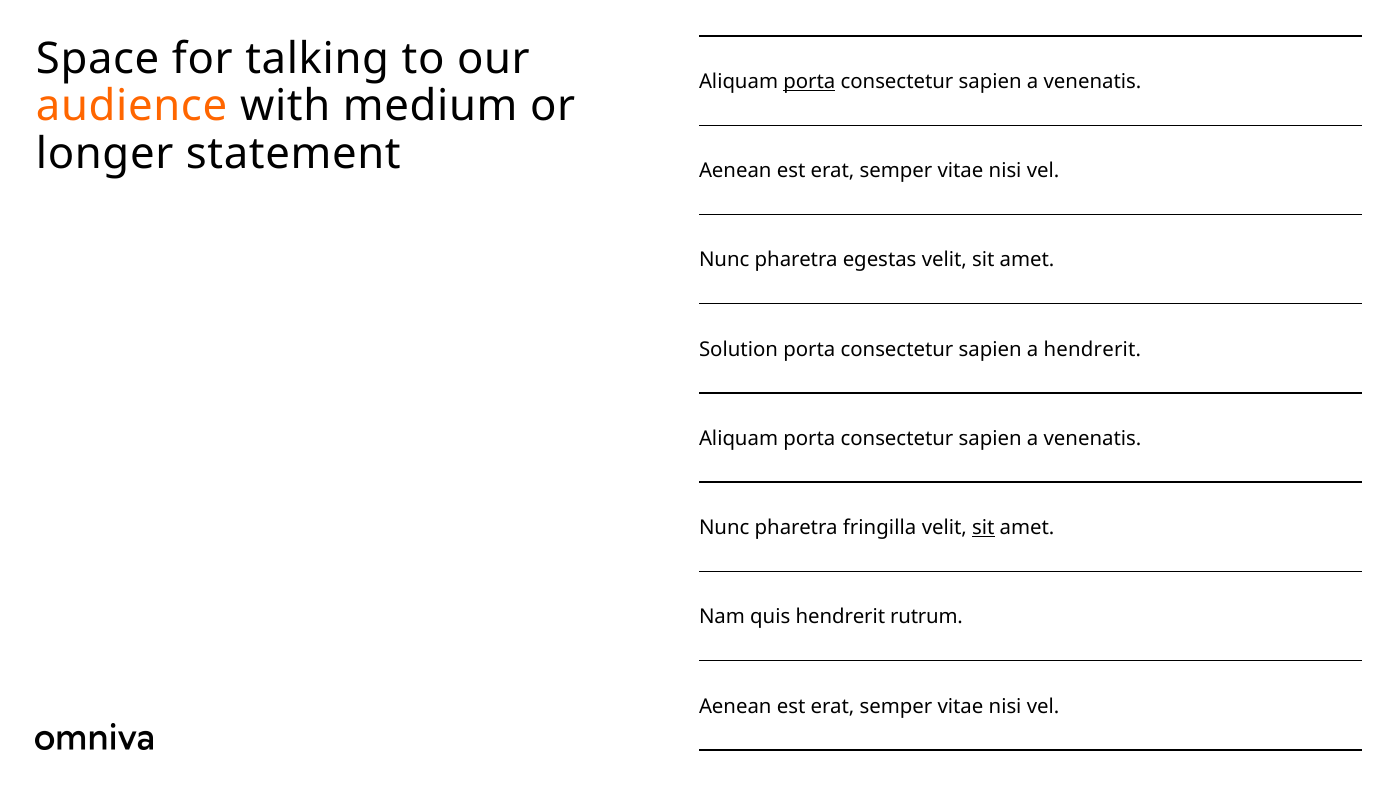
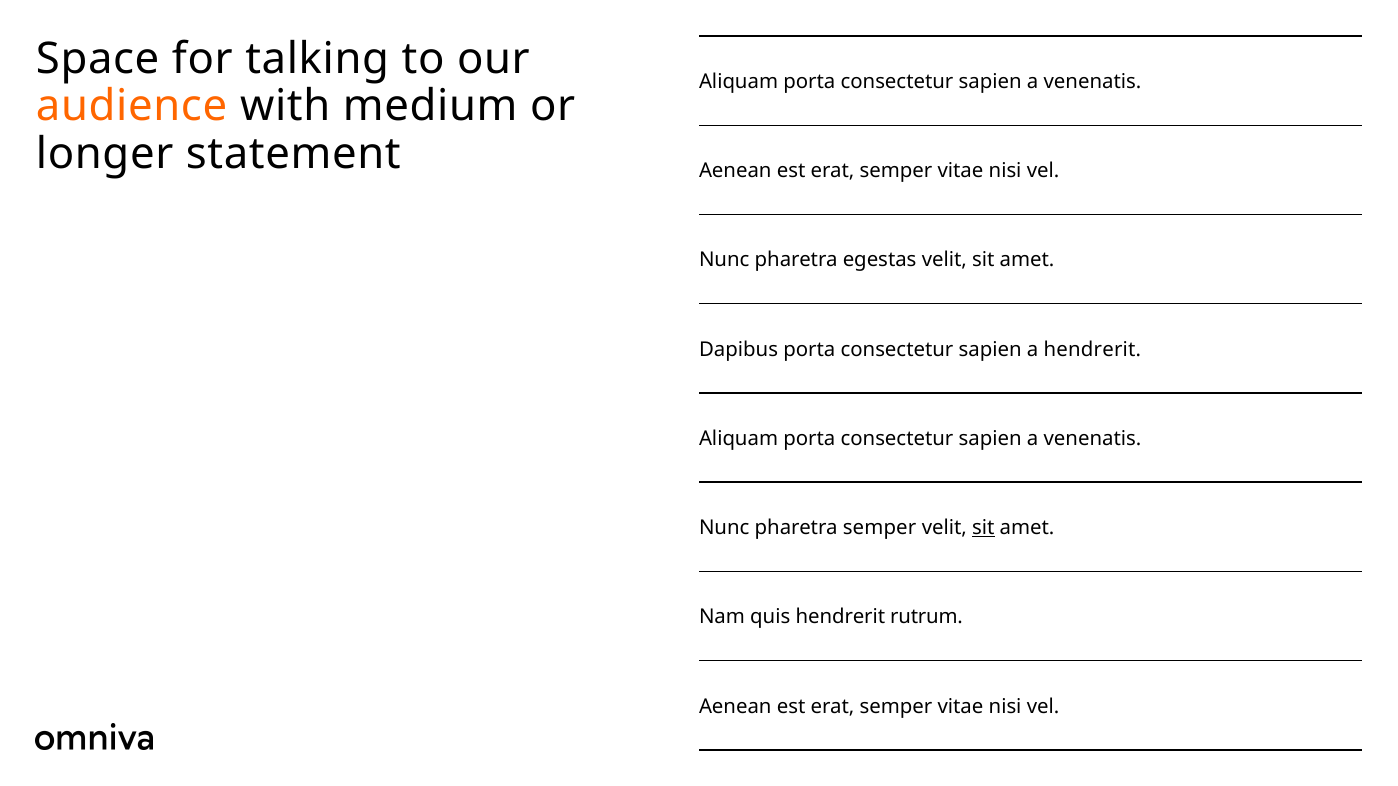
porta underline: present -> none (809, 82)
Solution: Solution -> Dapibus (739, 350)
pharetra fringilla: fringilla -> semper (880, 528)
